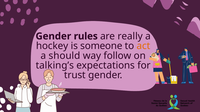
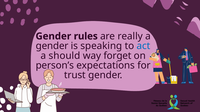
hockey: hockey -> gender (52, 46)
someone: someone -> speaking (101, 46)
act colour: orange -> blue (144, 46)
follow: follow -> forget (117, 56)
talking’s: talking’s -> person’s (55, 66)
